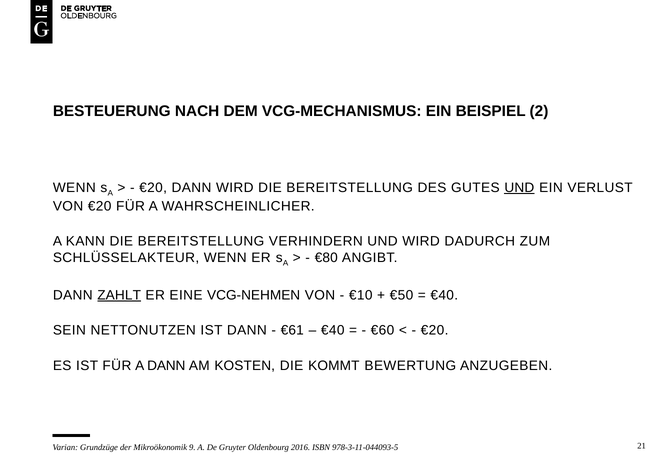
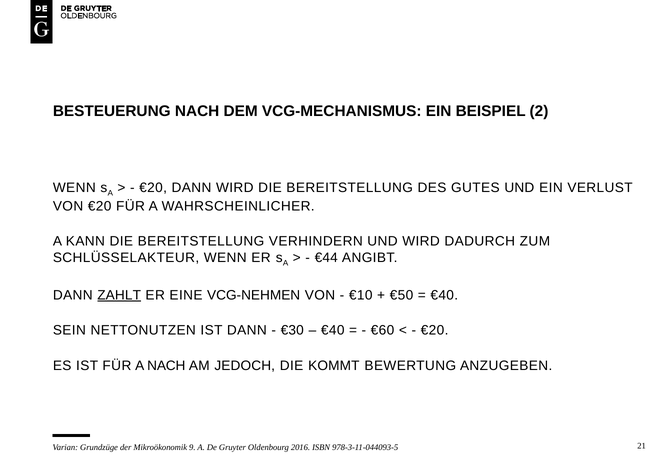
UND underline: present -> none (519, 188)
€80: €80 -> €44 (326, 258)
€61: €61 -> €30 (292, 330)
A DANN: DANN -> NACH (166, 366)
KOSTEN: KOSTEN -> JEDOCH (245, 366)
